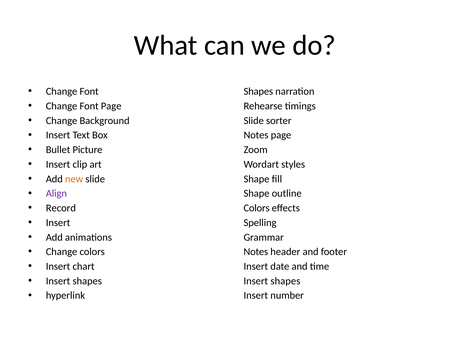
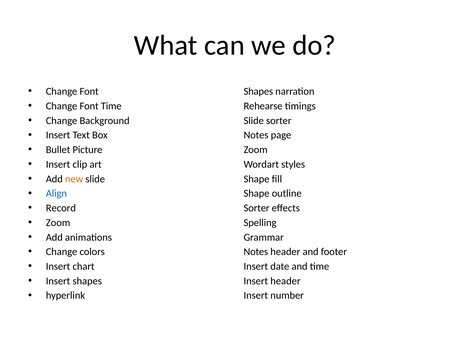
Font Page: Page -> Time (111, 106)
Align colour: purple -> blue (56, 194)
Colors: Colors -> Sorter (257, 208)
Insert: Insert -> Zoom (58, 223)
shapes: shapes -> header (285, 281)
